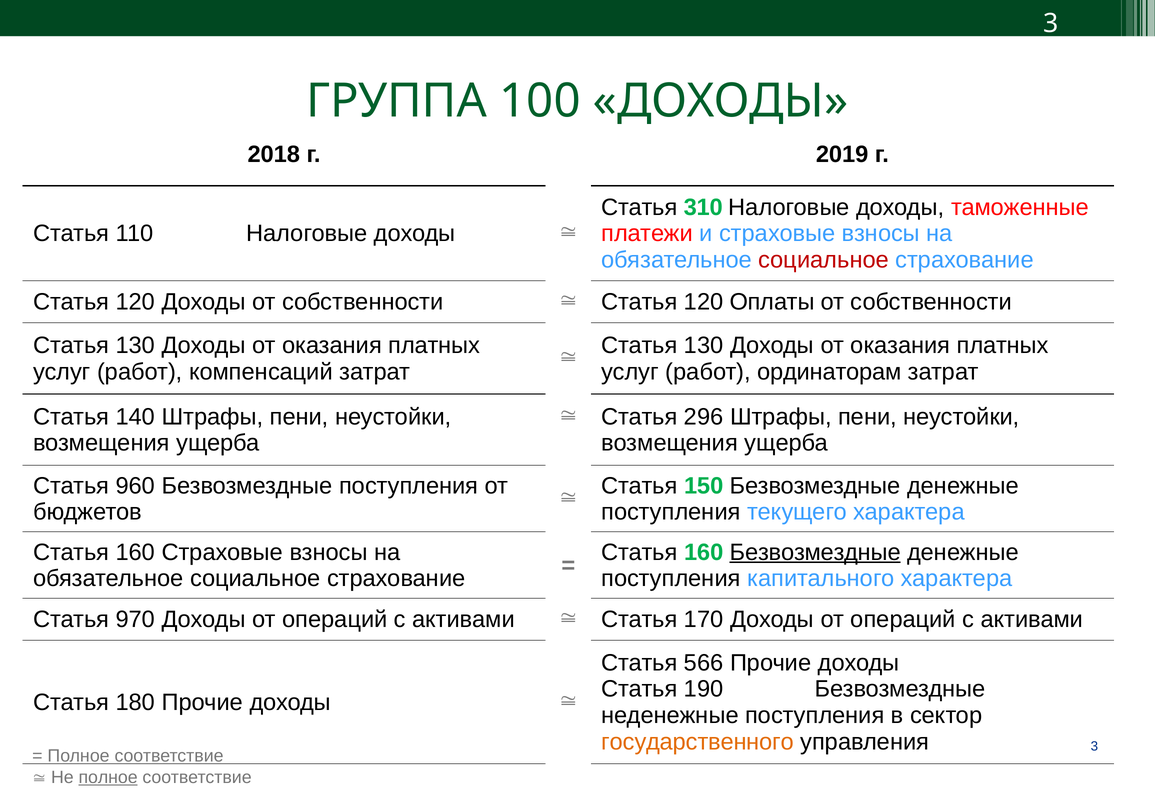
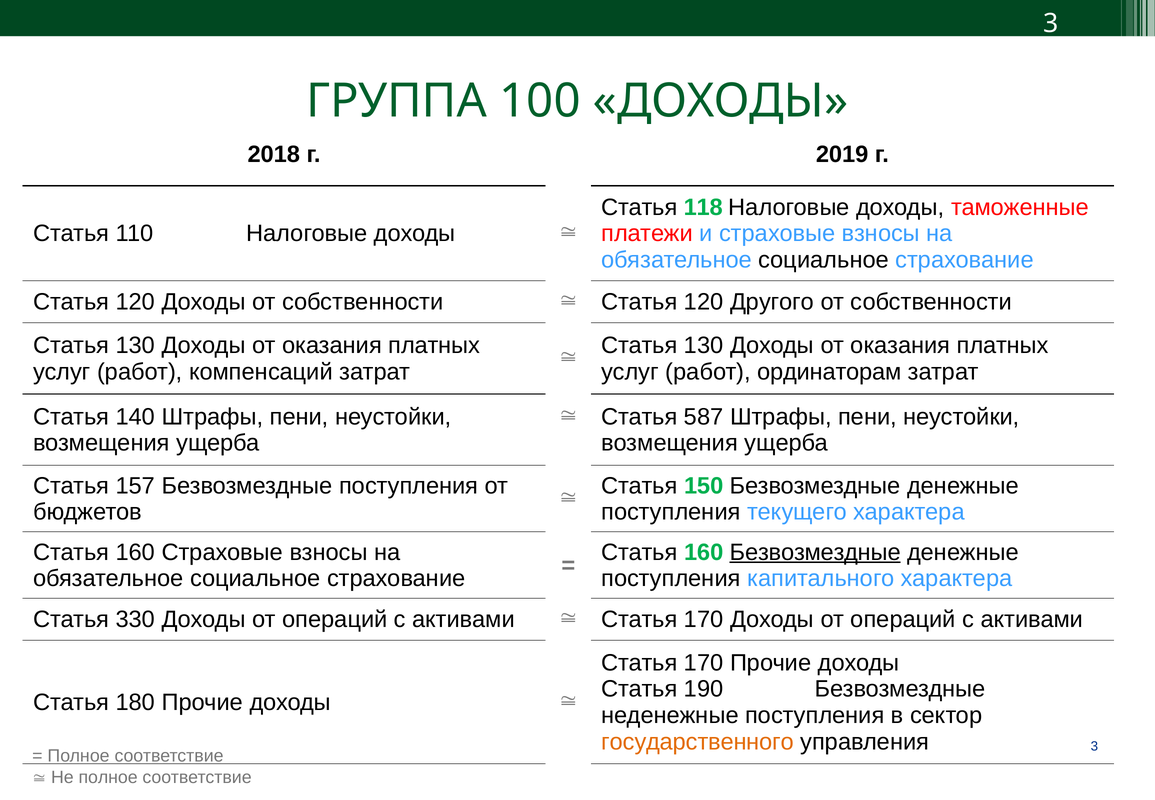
310: 310 -> 118 (703, 207)
социальное colour: red -> black (824, 260)
Оплаты: Оплаты -> Другого (772, 302)
296: 296 -> 587 (704, 417)
960: 960 -> 157 (135, 486)
970: 970 -> 330 (135, 619)
566: 566 -> 170 (704, 663)
полное underline: present -> none (108, 777)
